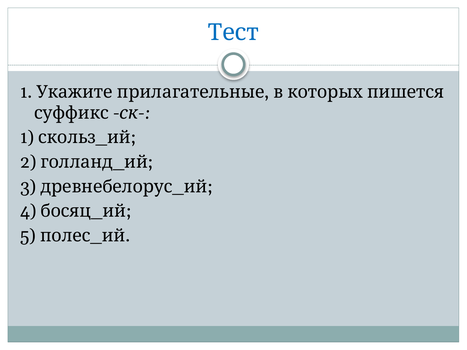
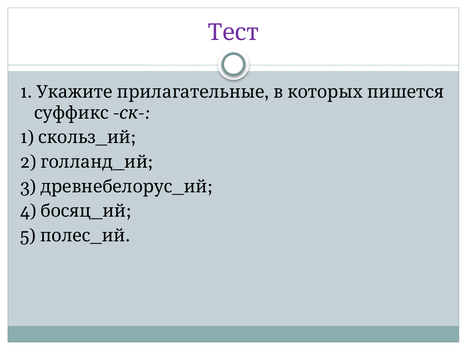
Тест colour: blue -> purple (233, 33)
